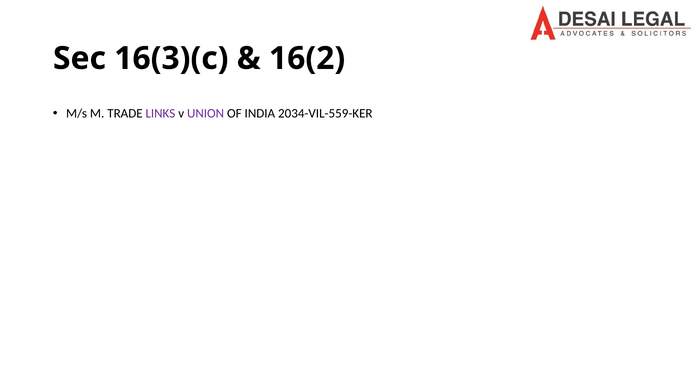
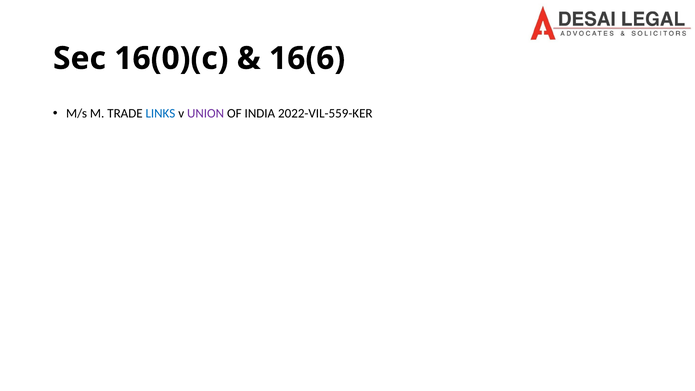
16(3)(c: 16(3)(c -> 16(0)(c (171, 58)
16(2: 16(2 -> 16(6 (307, 58)
LINKS colour: purple -> blue (160, 114)
2034-VIL-559-KER: 2034-VIL-559-KER -> 2022-VIL-559-KER (325, 114)
